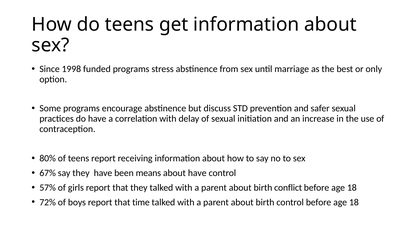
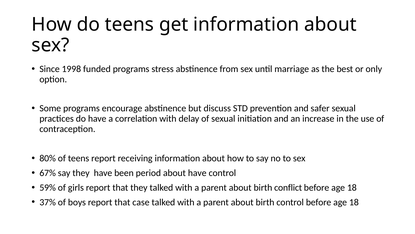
means: means -> period (148, 173)
57%: 57% -> 59% (48, 187)
72%: 72% -> 37% (48, 202)
time: time -> case (141, 202)
